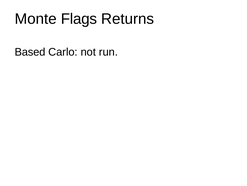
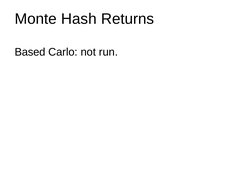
Flags: Flags -> Hash (79, 19)
